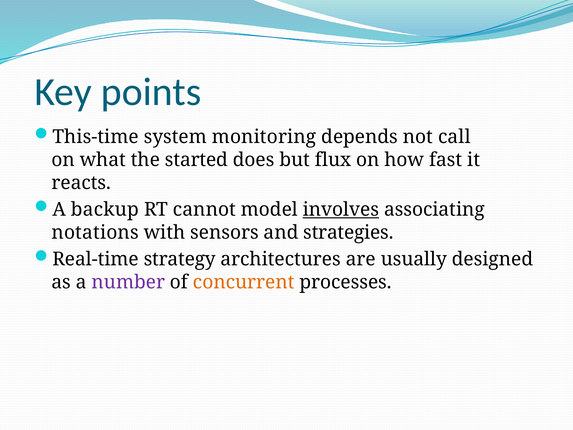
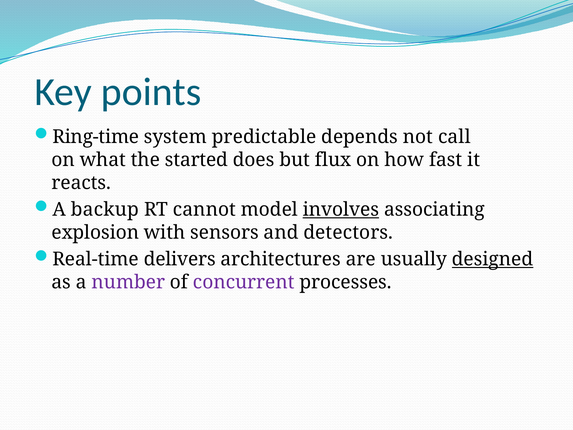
This-time: This-time -> Ring-time (96, 137)
monitoring: monitoring -> predictable (264, 137)
notations: notations -> explosion (95, 232)
strategies: strategies -> detectors (348, 232)
strategy: strategy -> delivers (180, 259)
designed underline: none -> present (493, 259)
concurrent colour: orange -> purple (244, 282)
